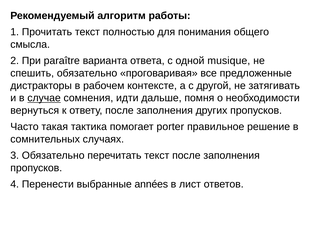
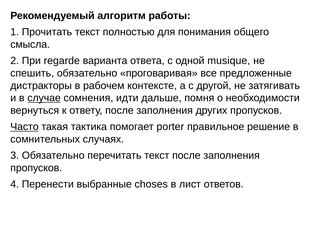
paraître: paraître -> regarde (62, 61)
Часто underline: none -> present (24, 127)
années: années -> choses (151, 184)
